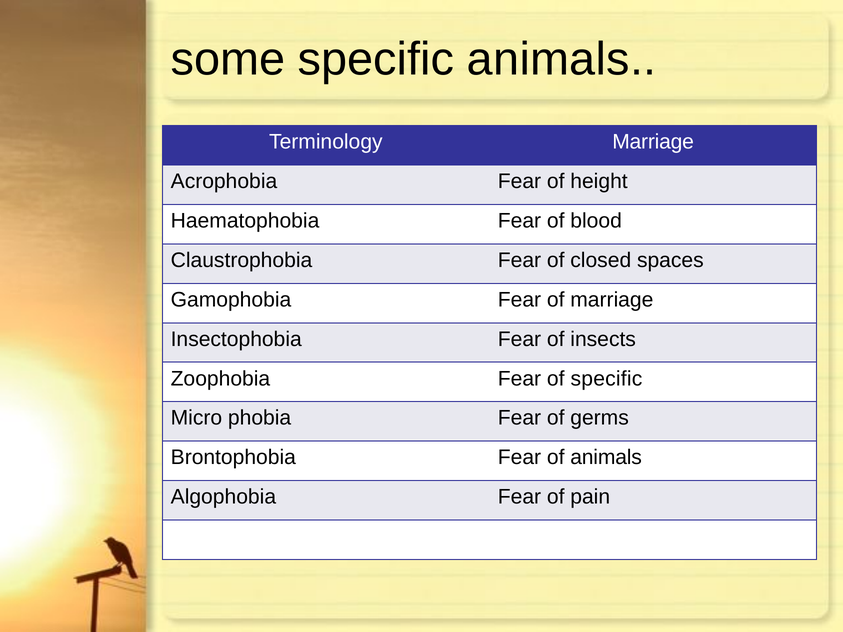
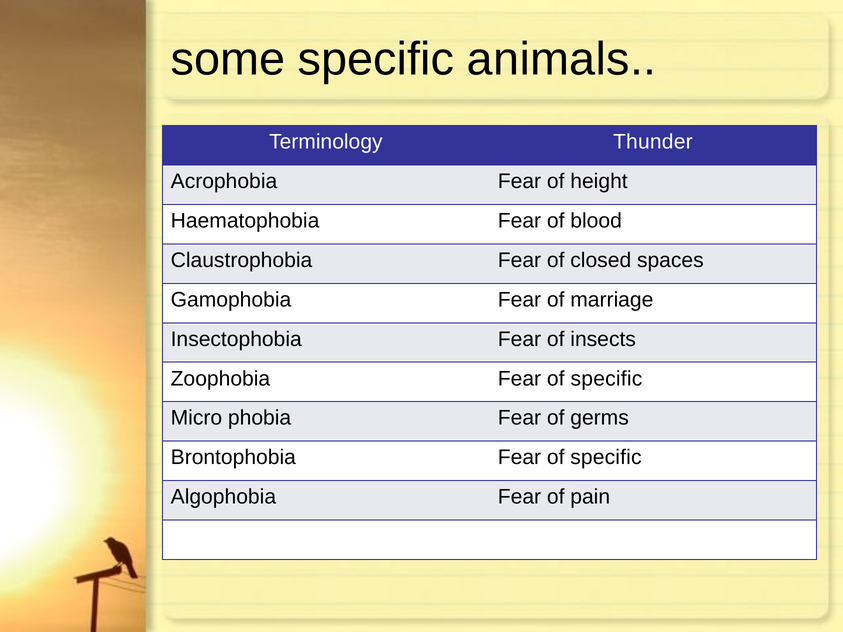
Terminology Marriage: Marriage -> Thunder (653, 142)
Brontophobia Fear of animals: animals -> specific (606, 458)
